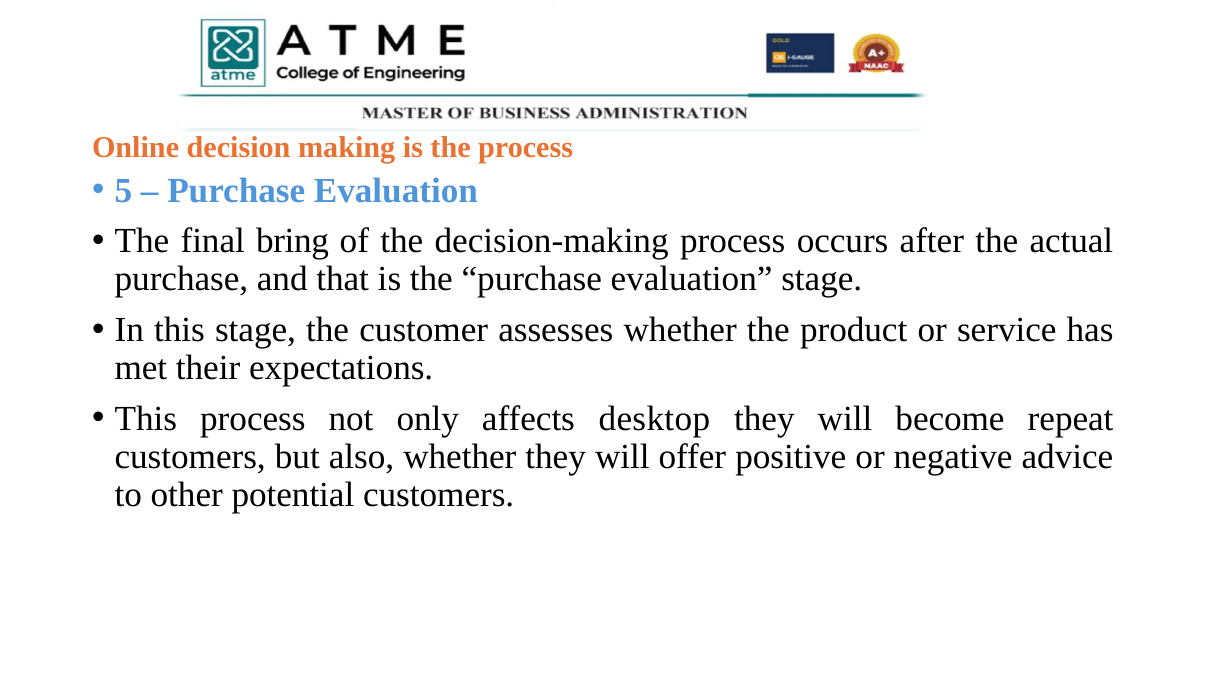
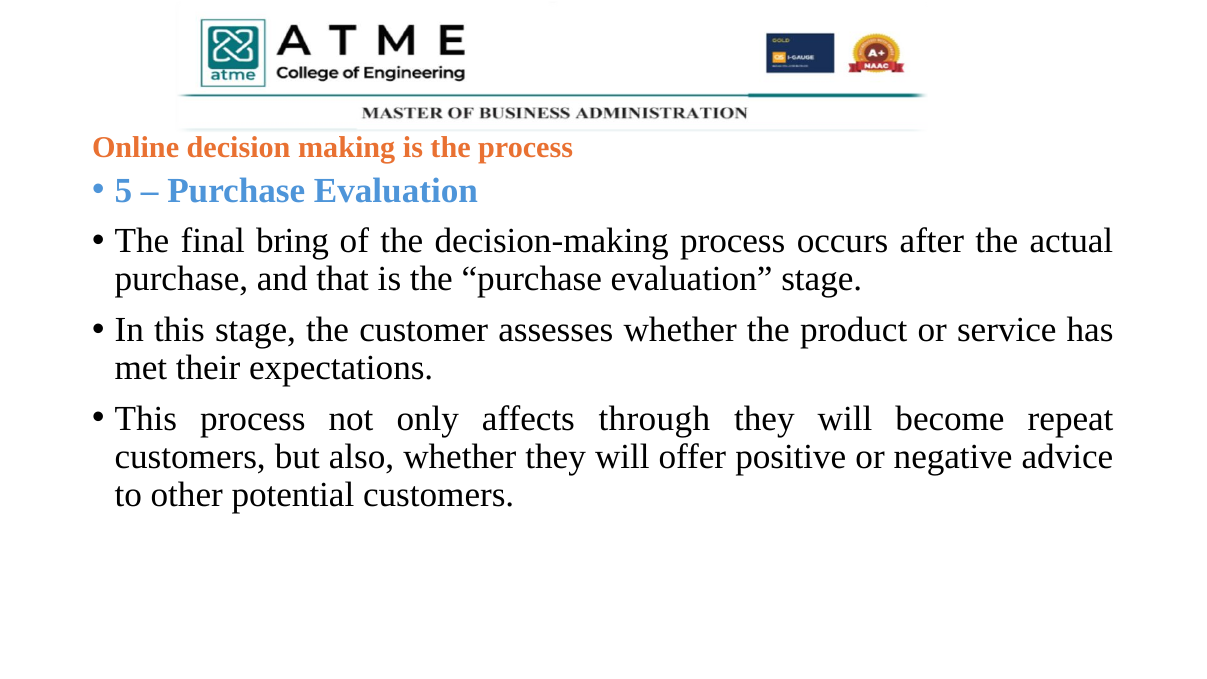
desktop: desktop -> through (654, 419)
